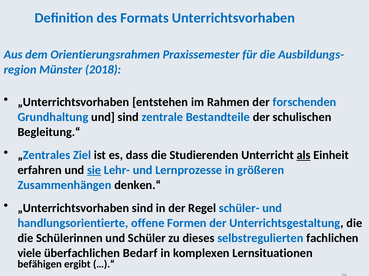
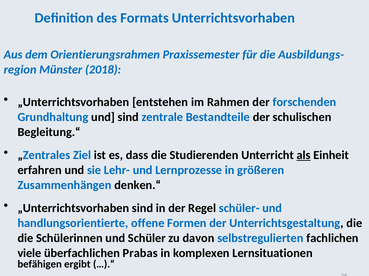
sie underline: present -> none (94, 171)
dieses: dieses -> davon (199, 239)
Bedarf: Bedarf -> Prabas (140, 254)
